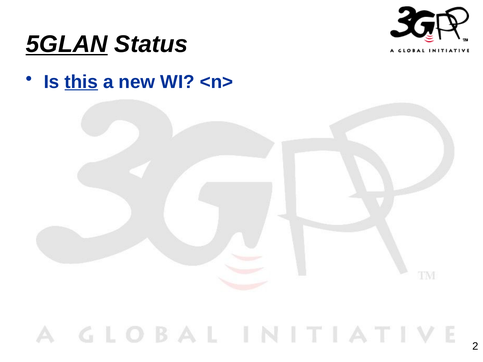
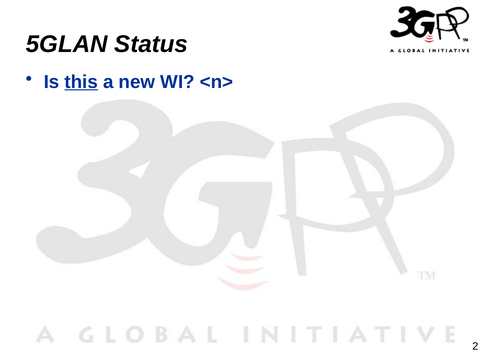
5GLAN underline: present -> none (67, 44)
